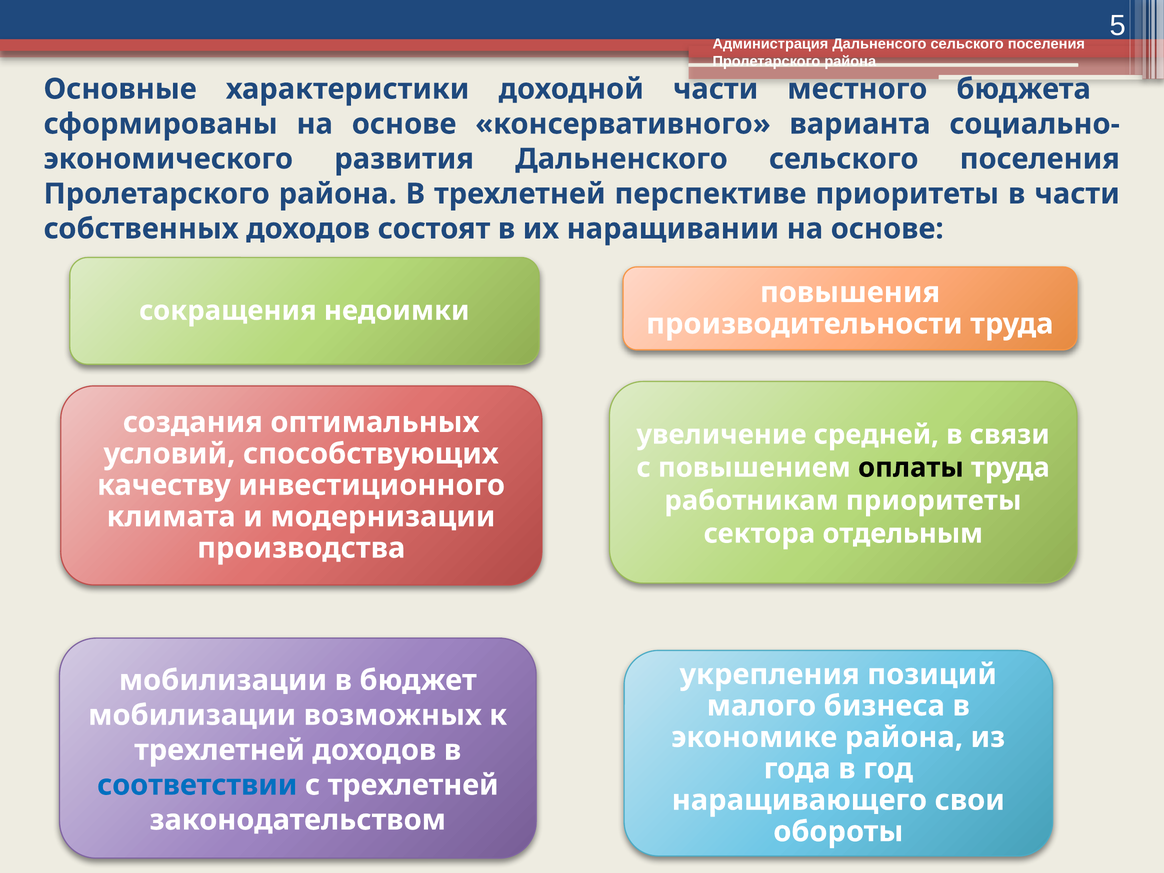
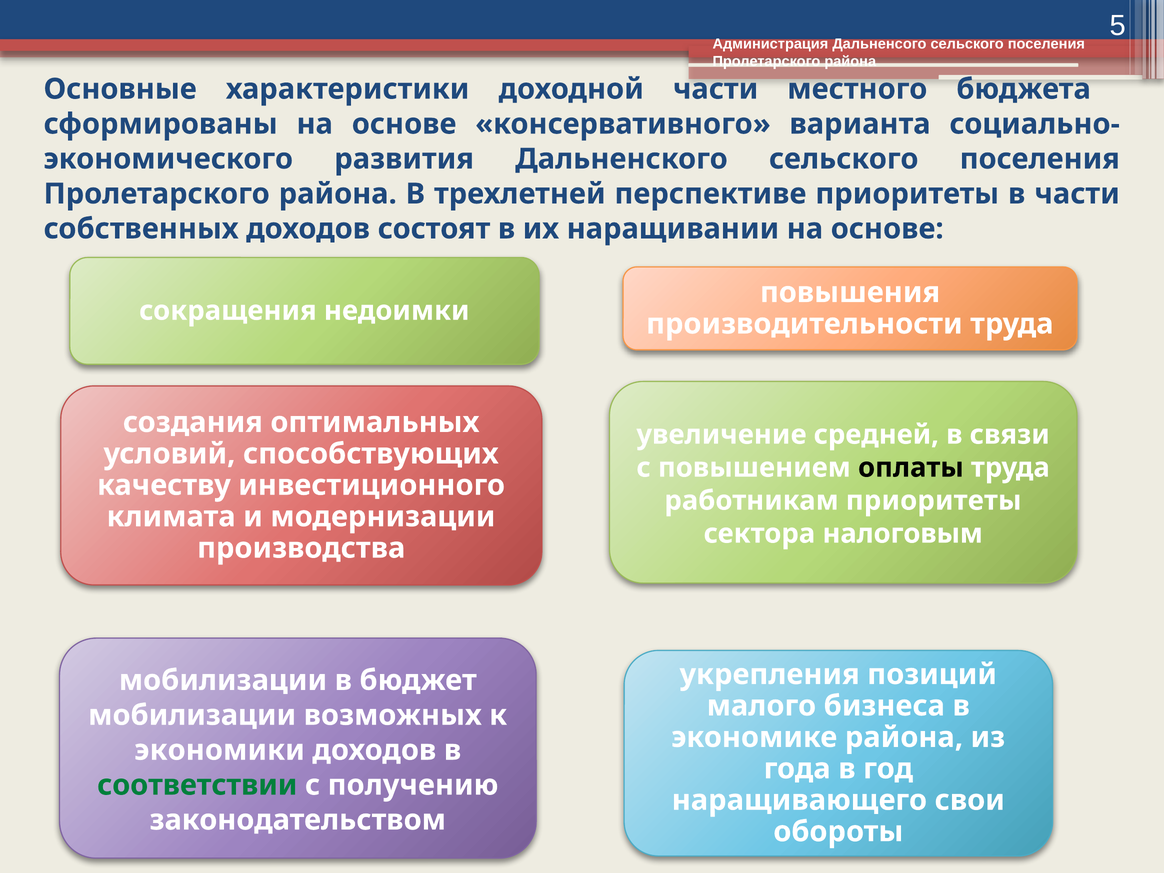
отдельным: отдельным -> налоговым (903, 534)
трехлетней: трехлетней -> экономики (220, 750)
соответствии colour: blue -> green (197, 785)
с трехлетней: трехлетней -> получению (413, 785)
